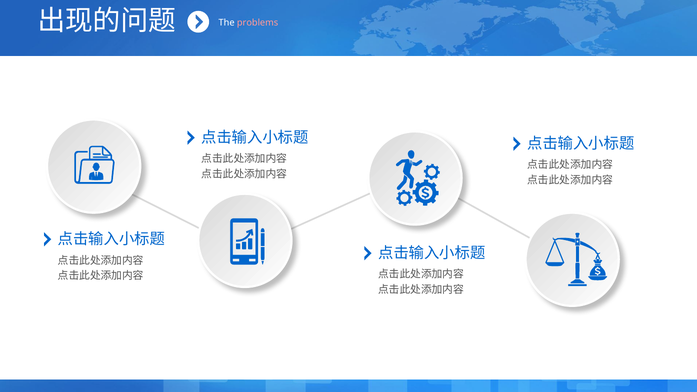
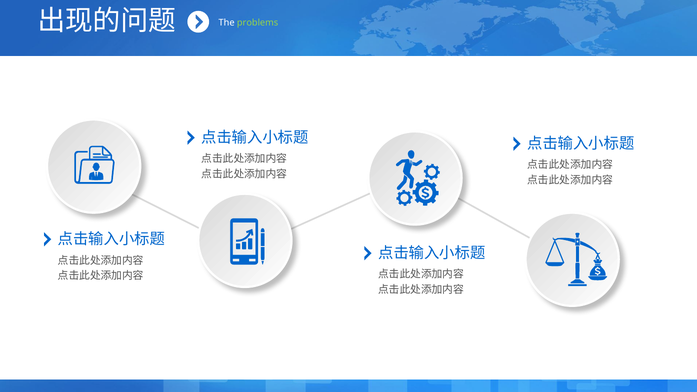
problems colour: pink -> light green (258, 22)
